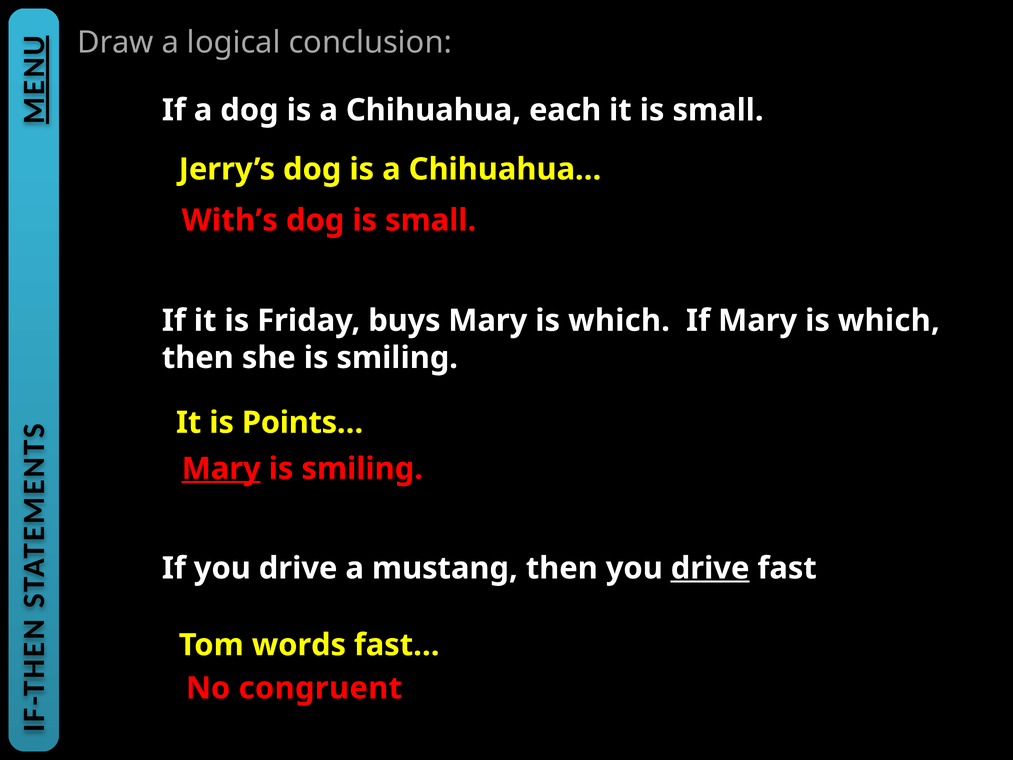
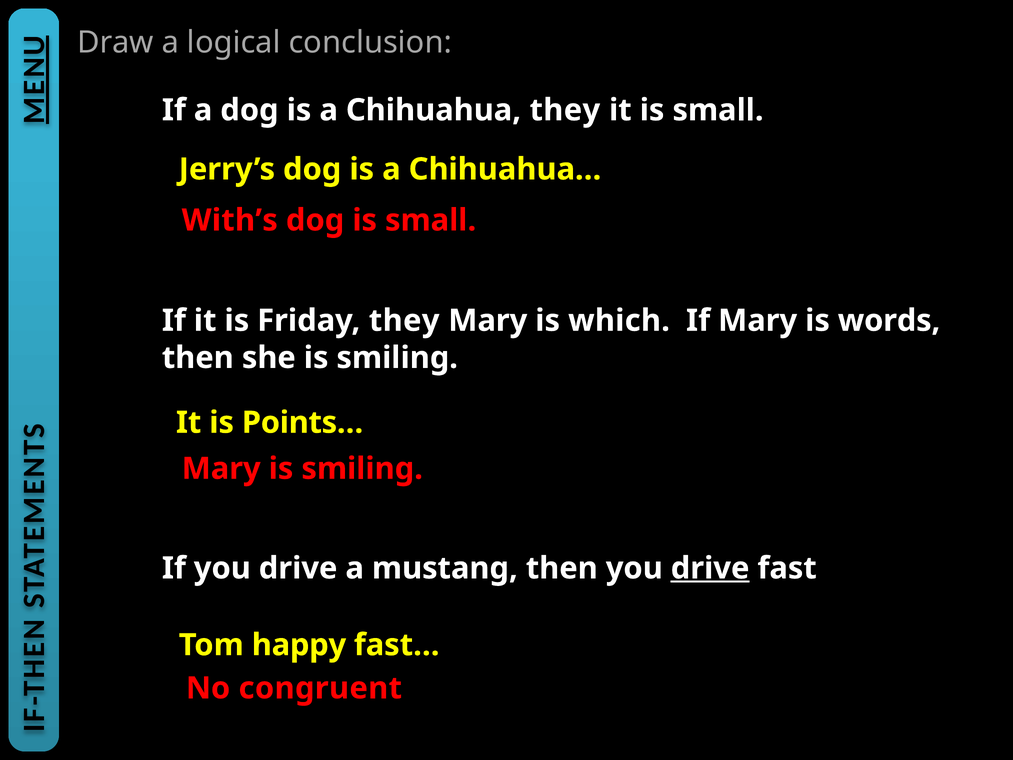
Chihuahua each: each -> they (565, 110)
Friday buys: buys -> they (404, 321)
If Mary is which: which -> words (889, 321)
Mary underline: present -> none (221, 468)
words: words -> happy (299, 645)
